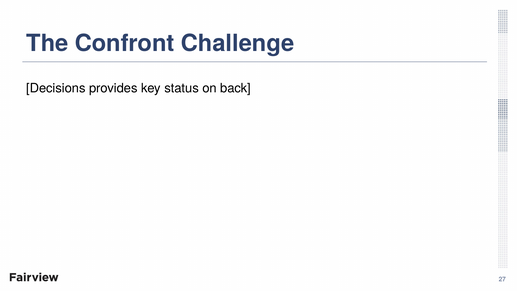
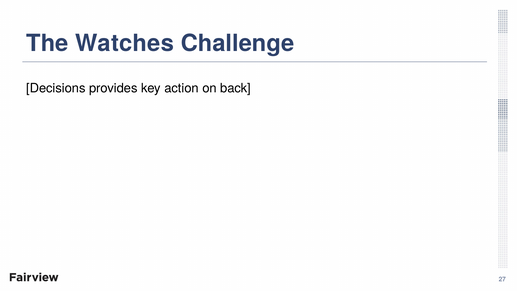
Confront: Confront -> Watches (124, 43)
status: status -> action (182, 88)
